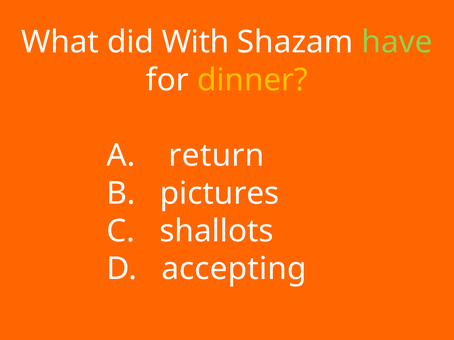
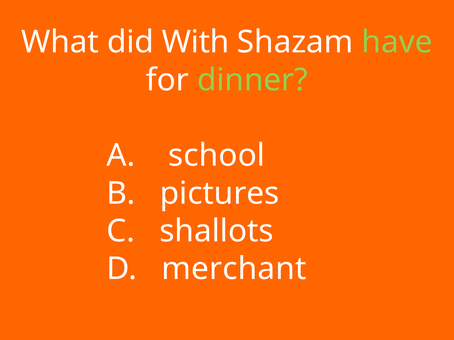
dinner colour: yellow -> light green (253, 80)
return: return -> school (217, 156)
accepting: accepting -> merchant (234, 269)
